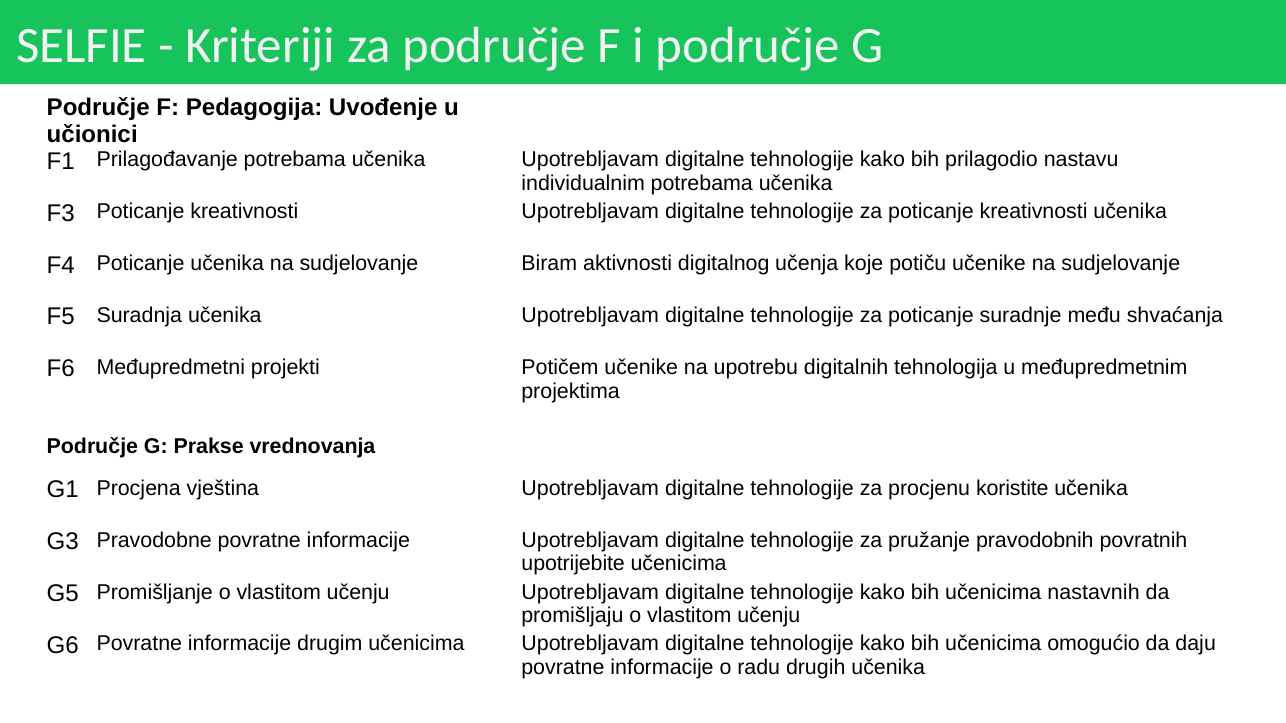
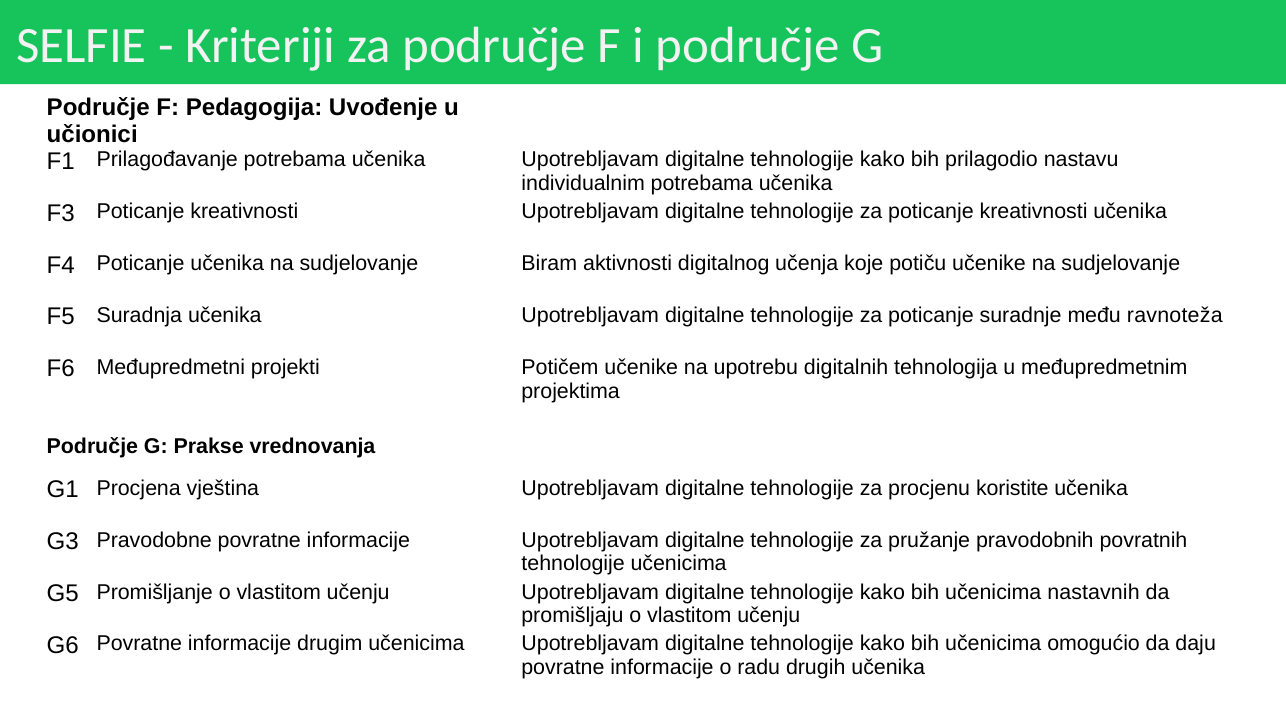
shvaćanja: shvaćanja -> ravnoteža (1175, 316)
upotrijebite: upotrijebite -> tehnologije (573, 564)
